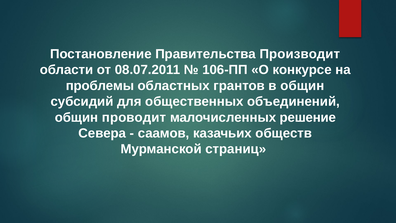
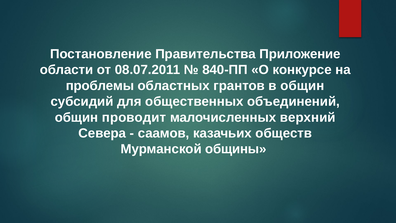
Производит: Производит -> Приложение (300, 54)
106-ПП: 106-ПП -> 840-ПП (225, 70)
решение: решение -> верхний (308, 117)
страниц: страниц -> общины (236, 149)
